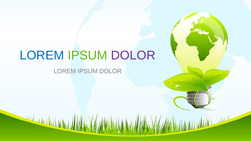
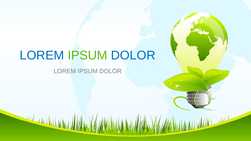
DOLOR colour: purple -> blue (133, 55)
